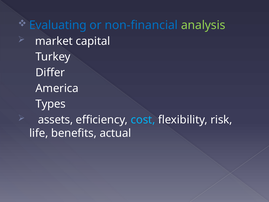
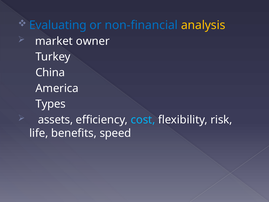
analysis colour: light green -> yellow (203, 25)
capital: capital -> owner (93, 41)
Differ: Differ -> China (50, 73)
actual: actual -> speed (115, 133)
